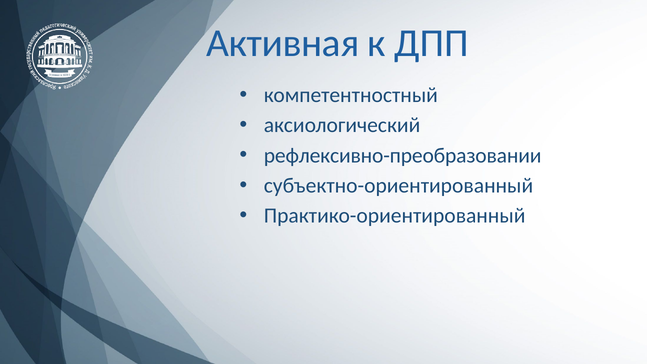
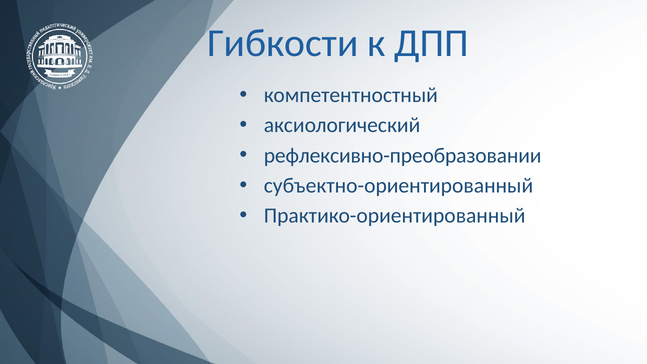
Активная: Активная -> Гибкости (283, 43)
